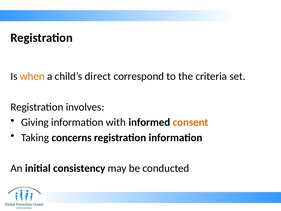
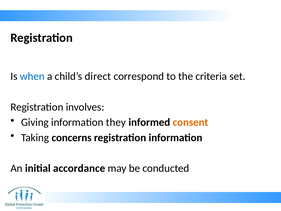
when colour: orange -> blue (32, 76)
with: with -> they (116, 122)
consistency: consistency -> accordance (79, 168)
